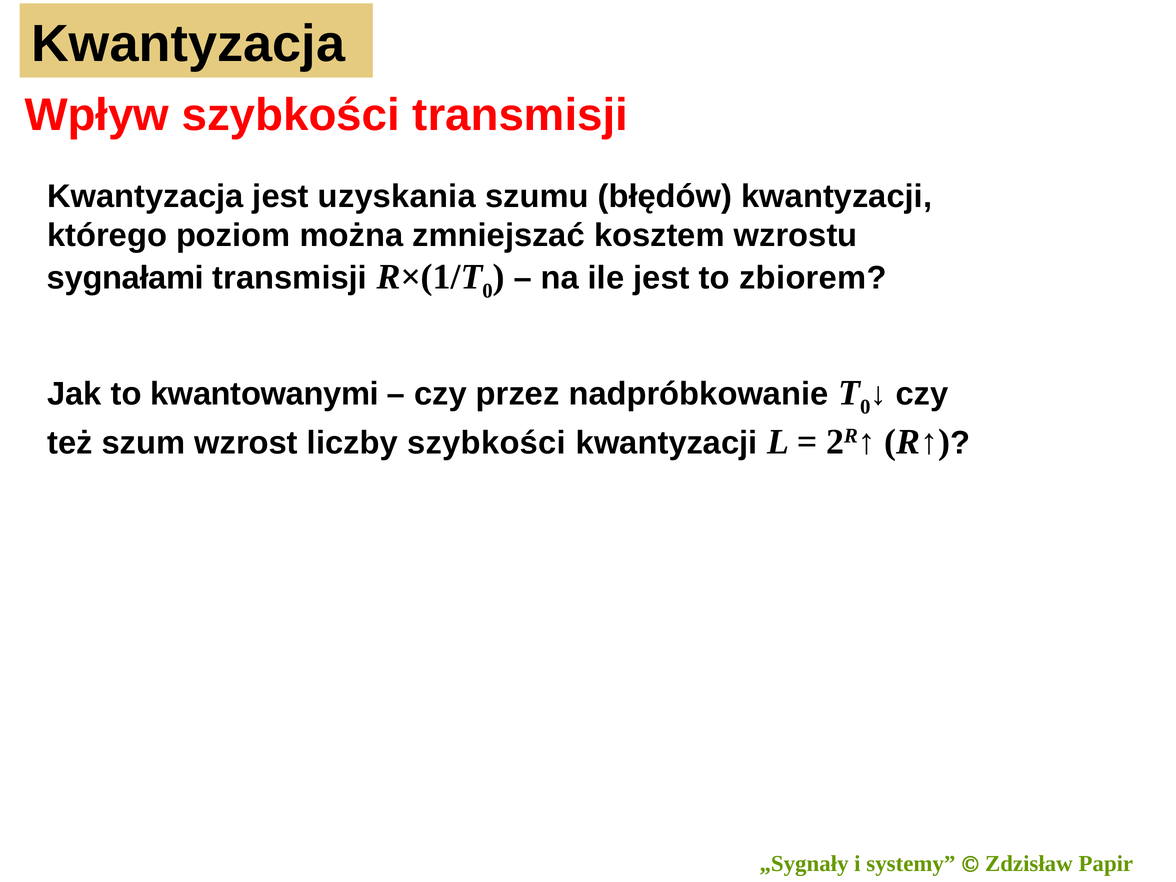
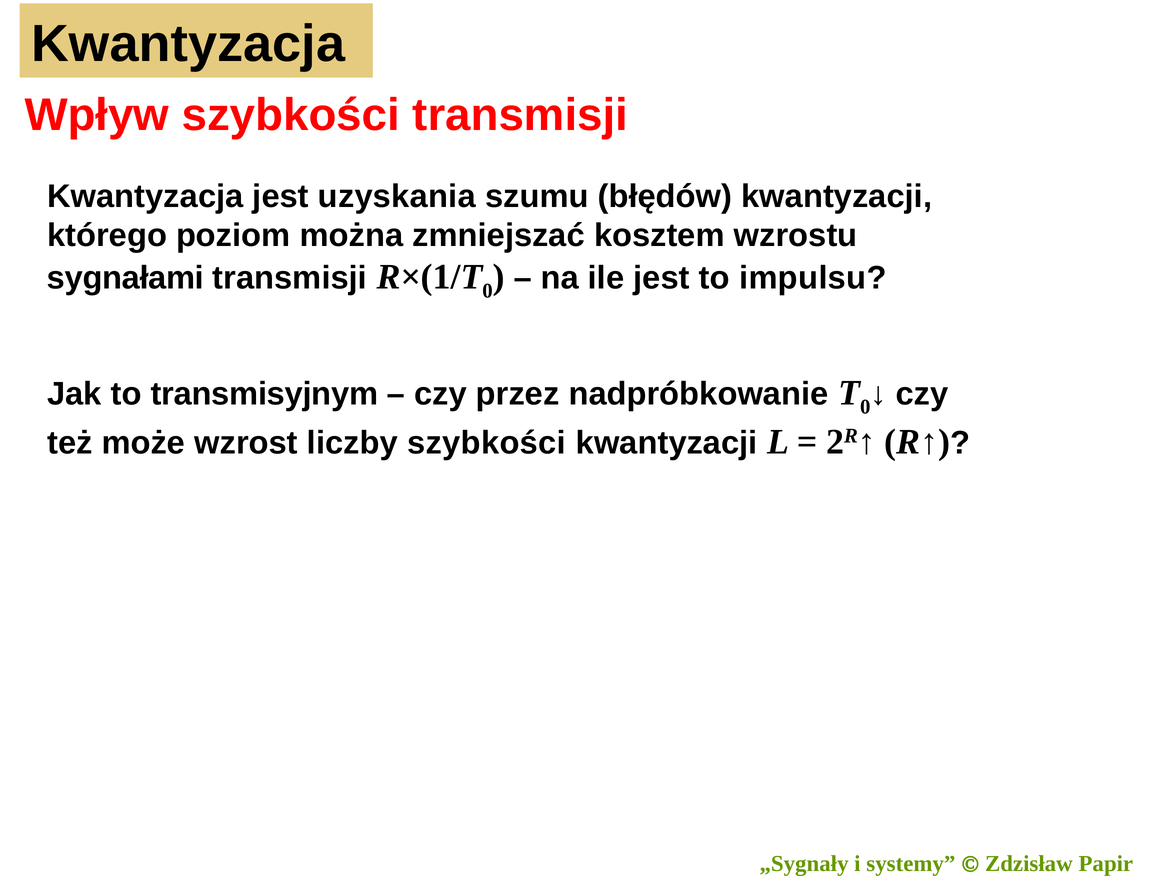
zbiorem: zbiorem -> impulsu (813, 278)
kwantowanymi: kwantowanymi -> transmisyjnym (264, 394)
szum: szum -> może (143, 443)
